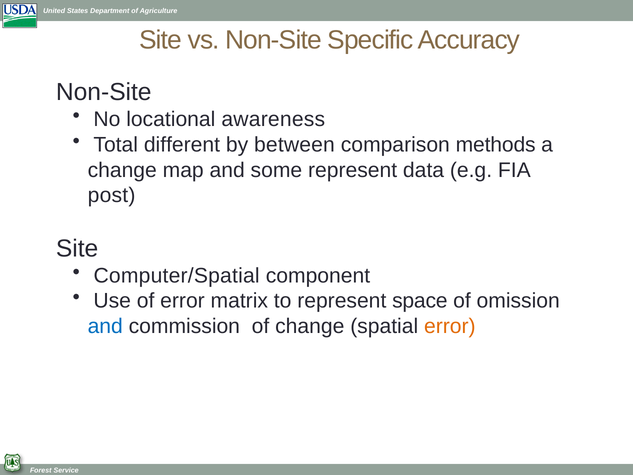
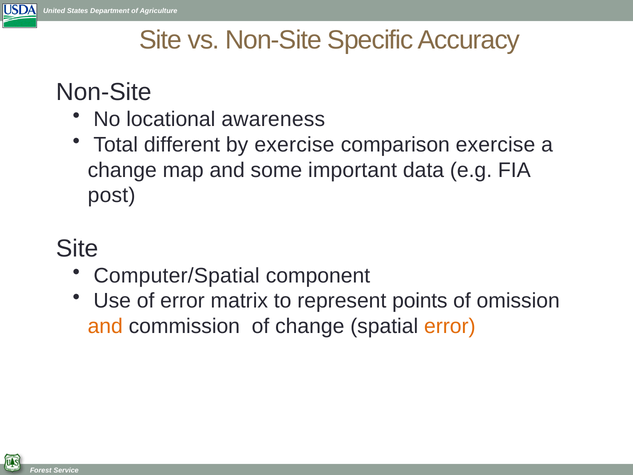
by between: between -> exercise (294, 145)
comparison methods: methods -> exercise (496, 145)
some represent: represent -> important (353, 170)
space: space -> points (420, 301)
and colour: blue -> orange (105, 326)
